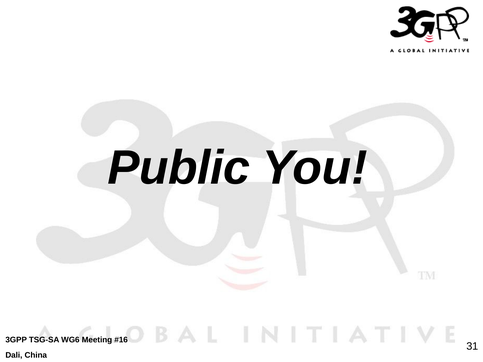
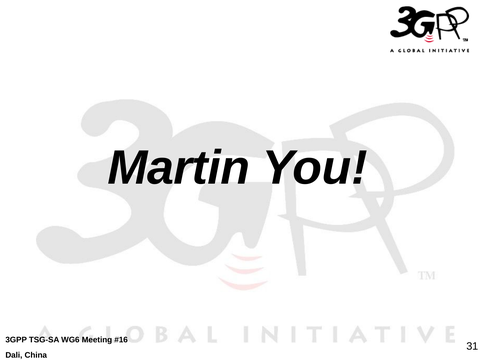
Public: Public -> Martin (179, 168)
